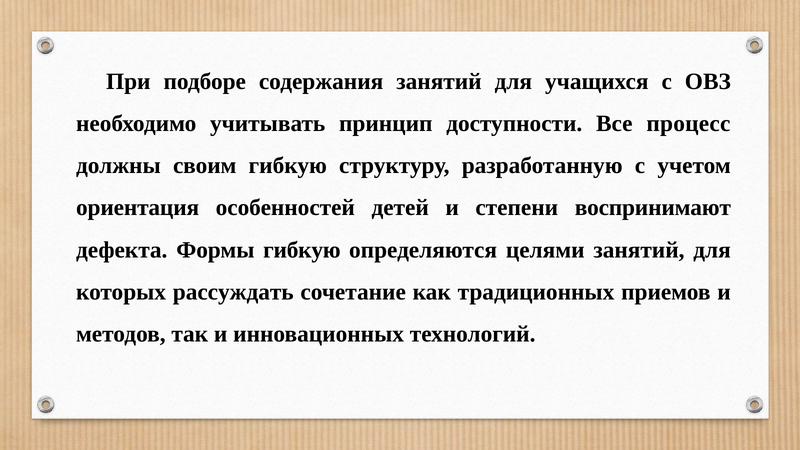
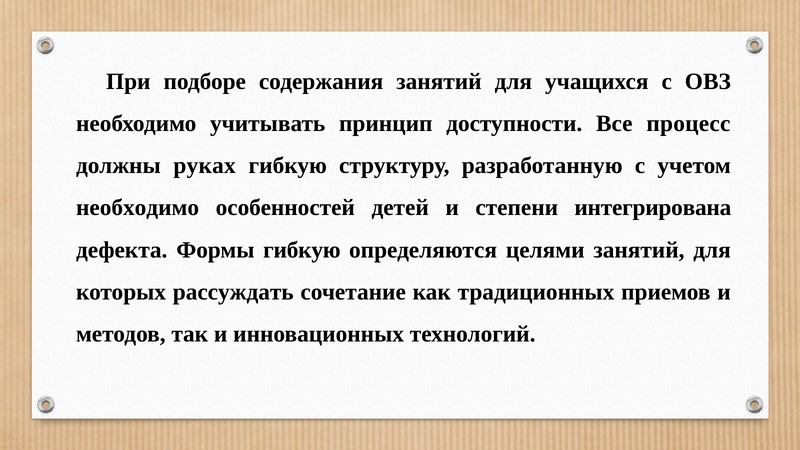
своим: своим -> руках (205, 166)
ориентация: ориентация -> необходимо (138, 208)
воспринимают: воспринимают -> интегрирована (653, 208)
